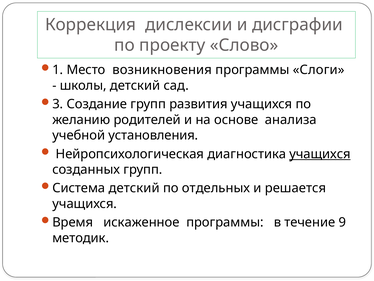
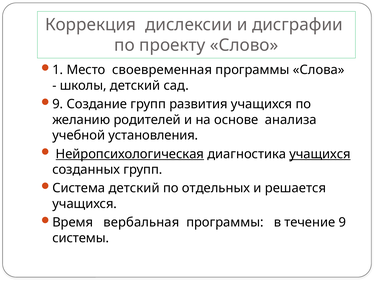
возникновения: возникновения -> своевременная (162, 70)
Слоги: Слоги -> Слова (319, 70)
3: 3 -> 9 (58, 104)
Нейропсихологическая underline: none -> present (130, 154)
искаженное: искаженное -> вербальная (141, 222)
методик: методик -> системы (81, 238)
